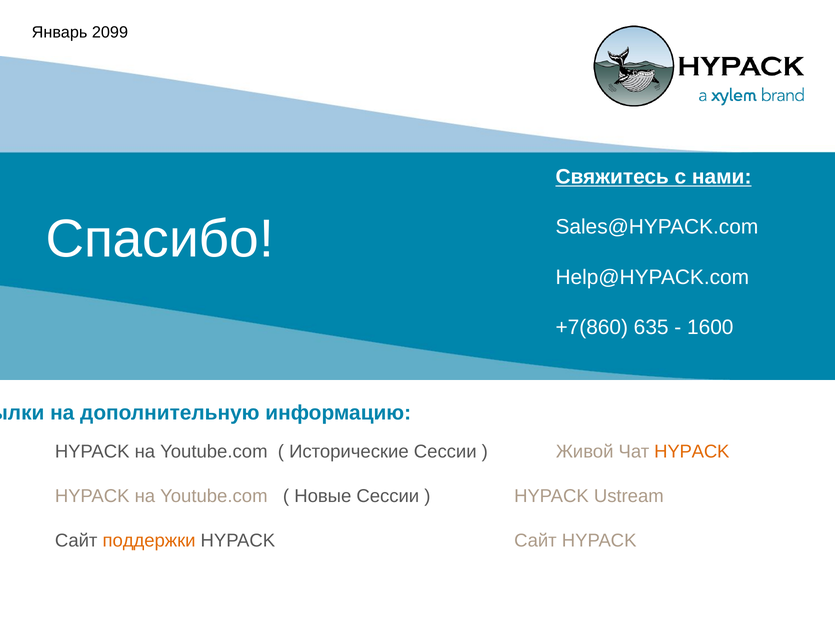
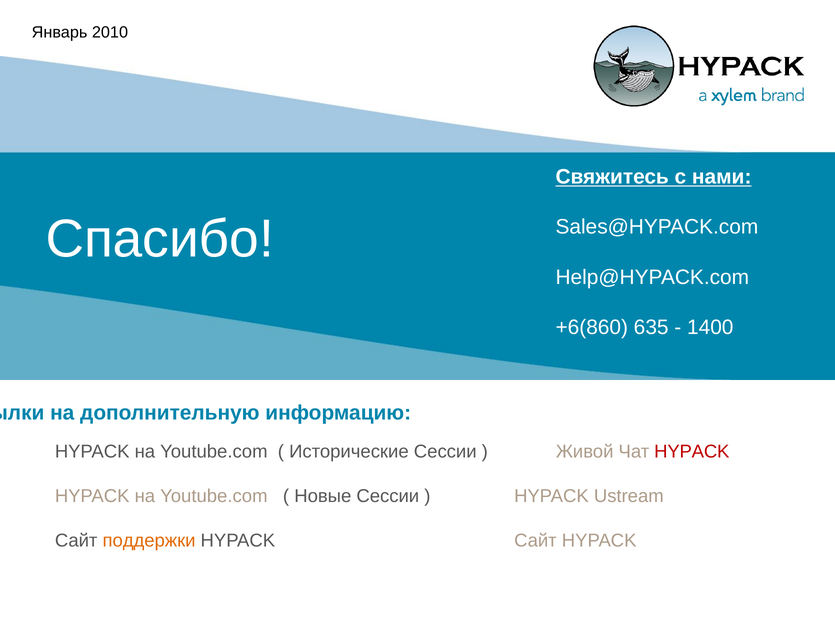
2099: 2099 -> 2010 (110, 32)
+7(860: +7(860 -> +6(860 (592, 327)
1600: 1600 -> 1400 (710, 327)
HYPACK colour: orange -> red (692, 451)
